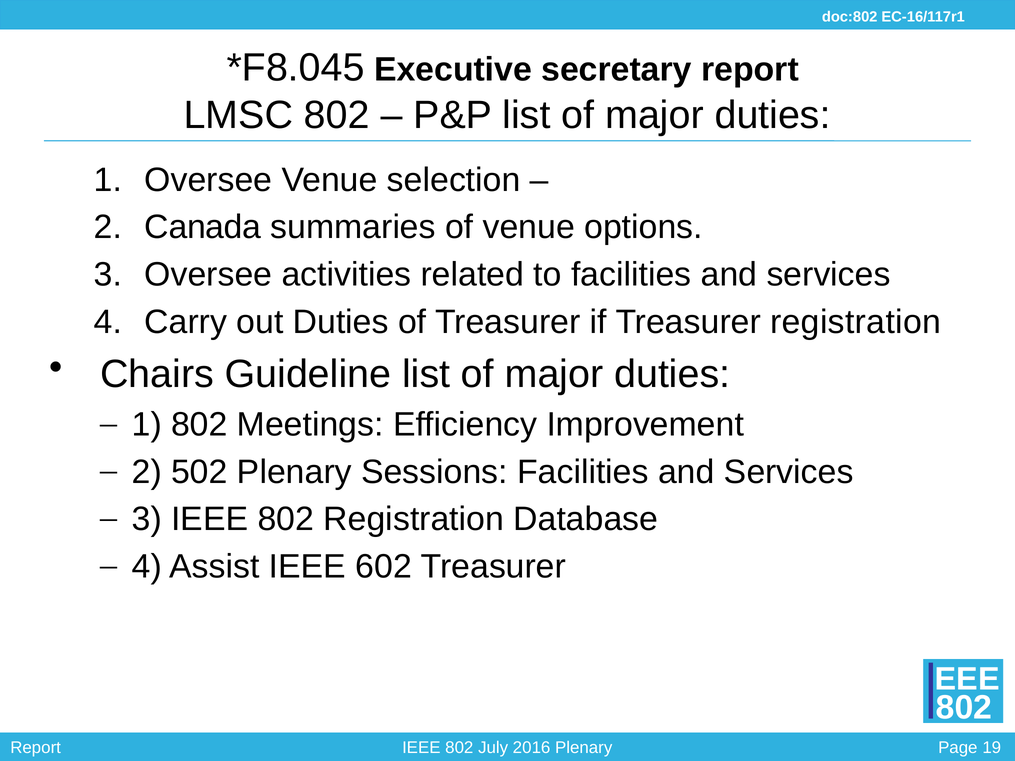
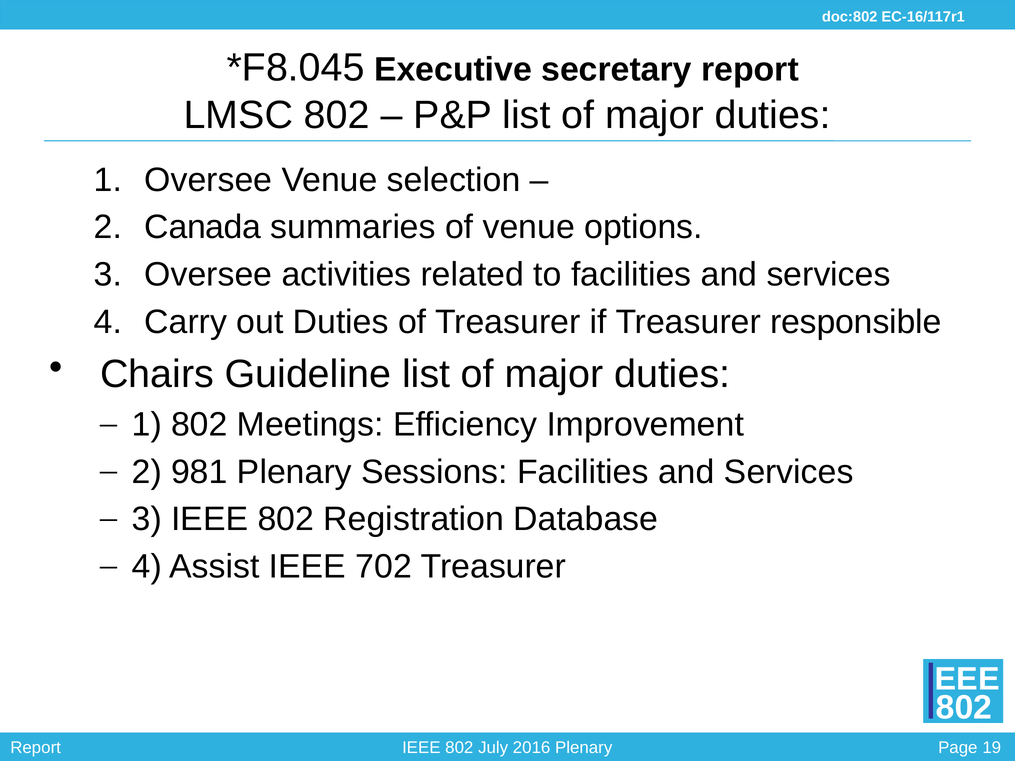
Treasurer registration: registration -> responsible (856, 322)
502: 502 -> 981 (199, 472)
602: 602 -> 702 (384, 567)
